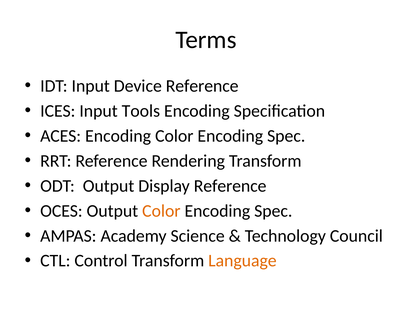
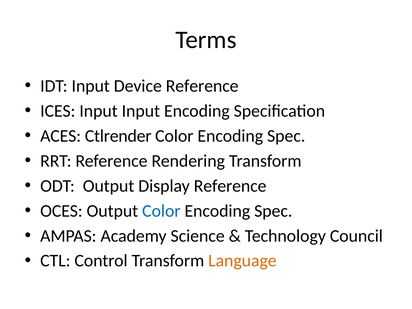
Input Tools: Tools -> Input (141, 111)
ACES Encoding: Encoding -> Ctlrender (118, 136)
Color colour: orange -> blue (161, 211)
